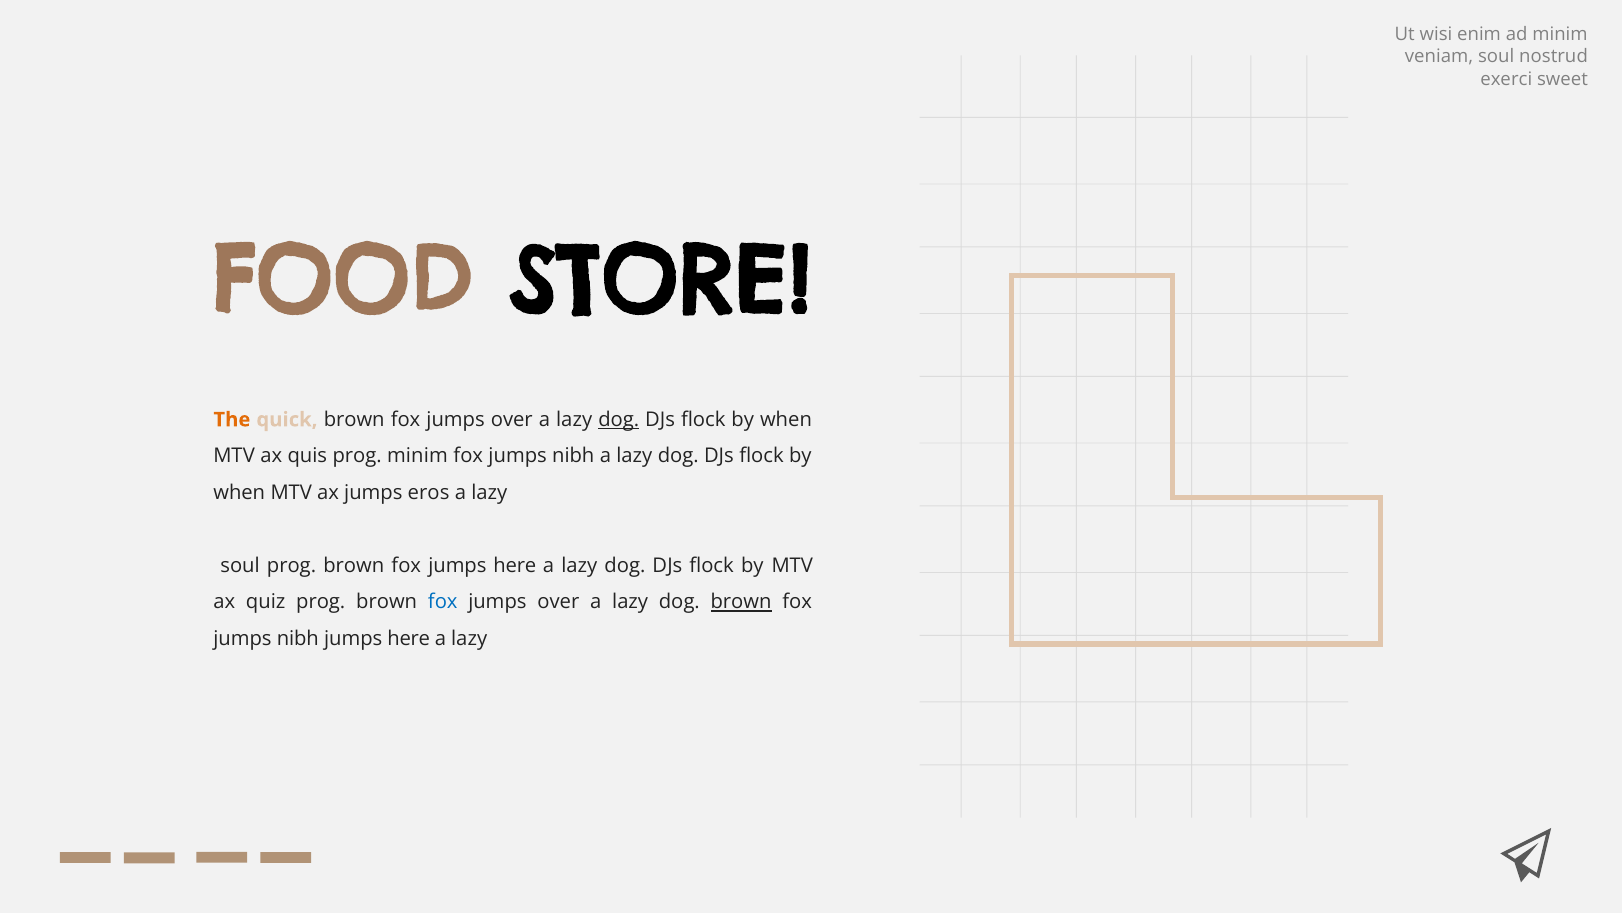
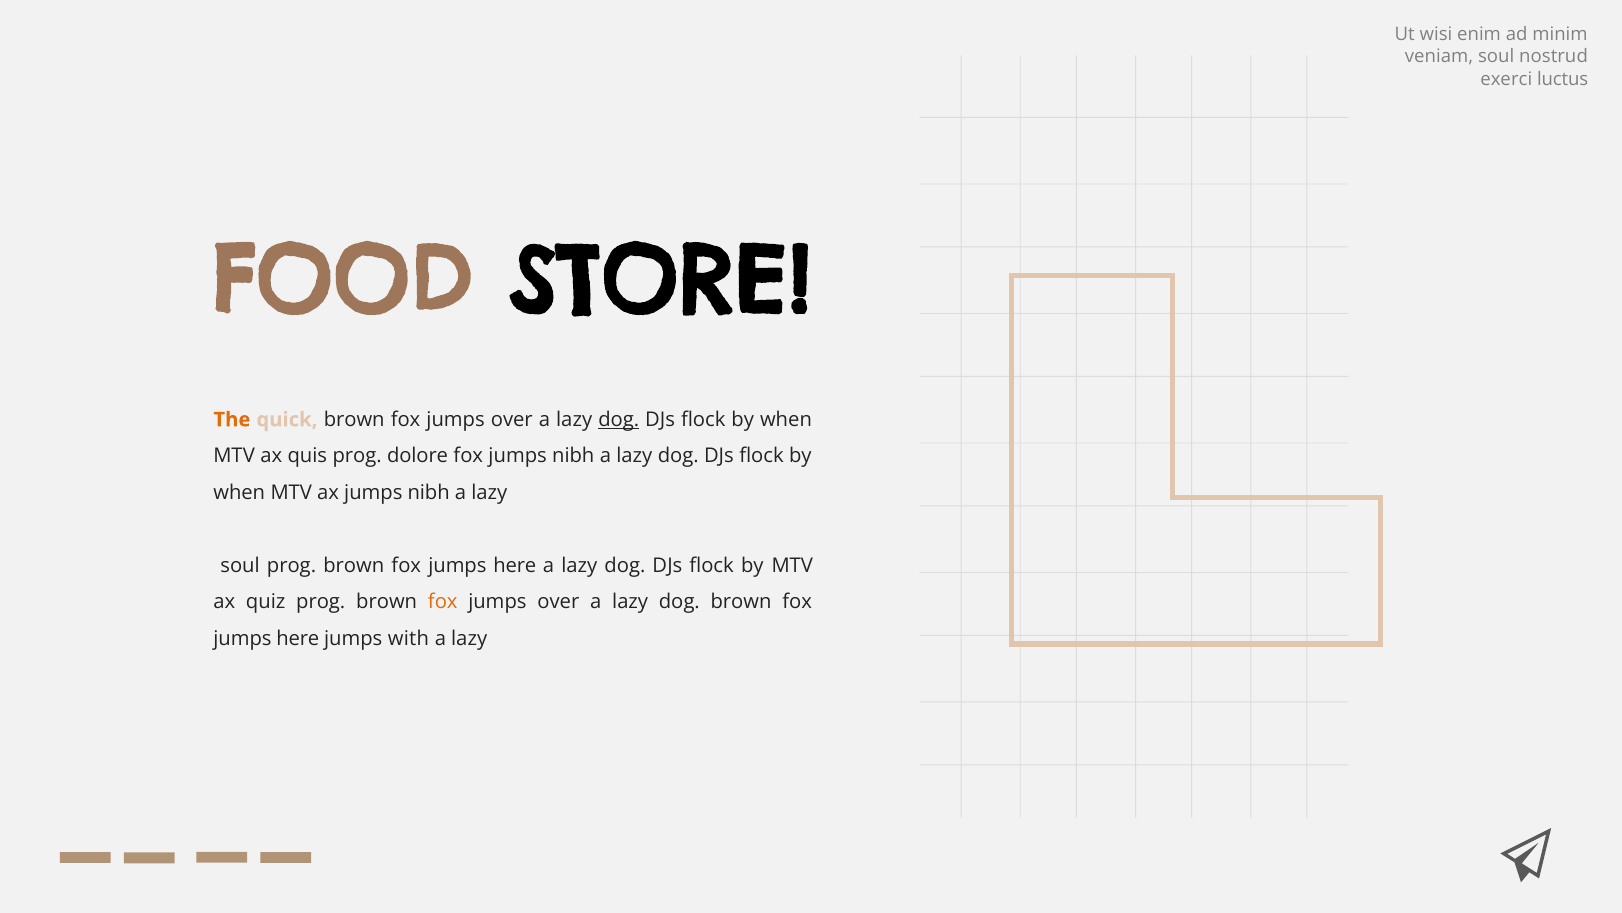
sweet: sweet -> luctus (1563, 79)
prog minim: minim -> dolore (418, 456)
ax jumps eros: eros -> nibh (429, 492)
fox colour: blue -> orange (443, 602)
brown underline: present -> none (741, 602)
nibh: nibh -> here (298, 638)
here: here -> with (408, 638)
